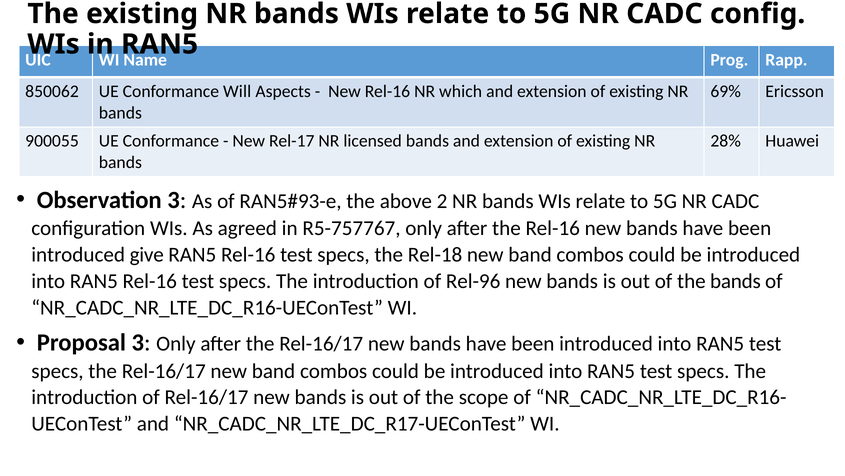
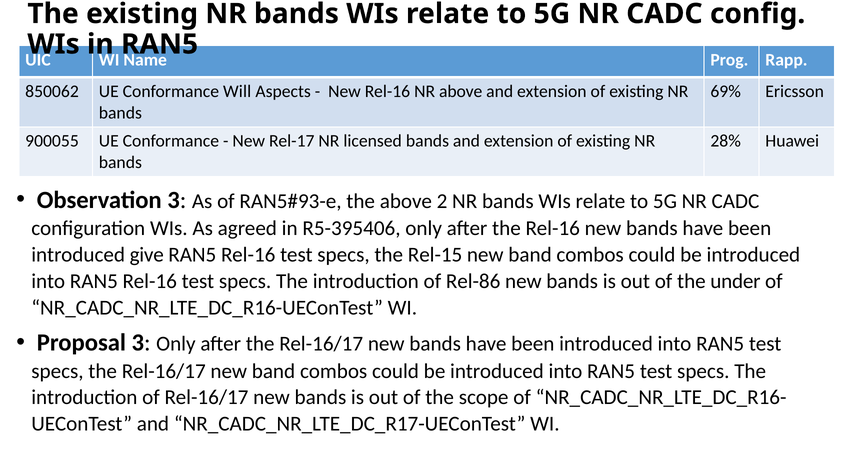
NR which: which -> above (461, 91)
R5-757767: R5-757767 -> R5-395406 (351, 228)
Rel-18: Rel-18 -> Rel-15 (435, 255)
Rel-96: Rel-96 -> Rel-86 (473, 281)
the bands: bands -> under (735, 281)
